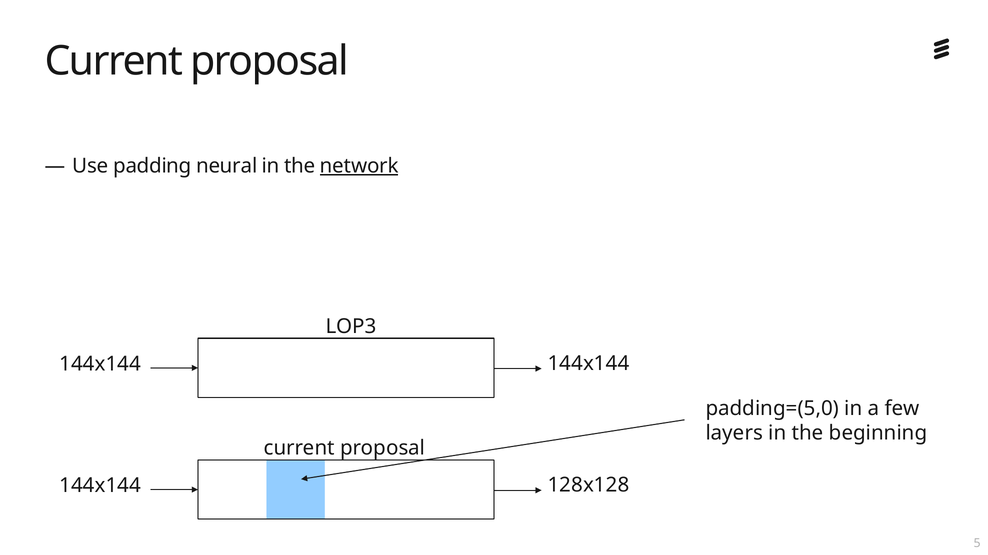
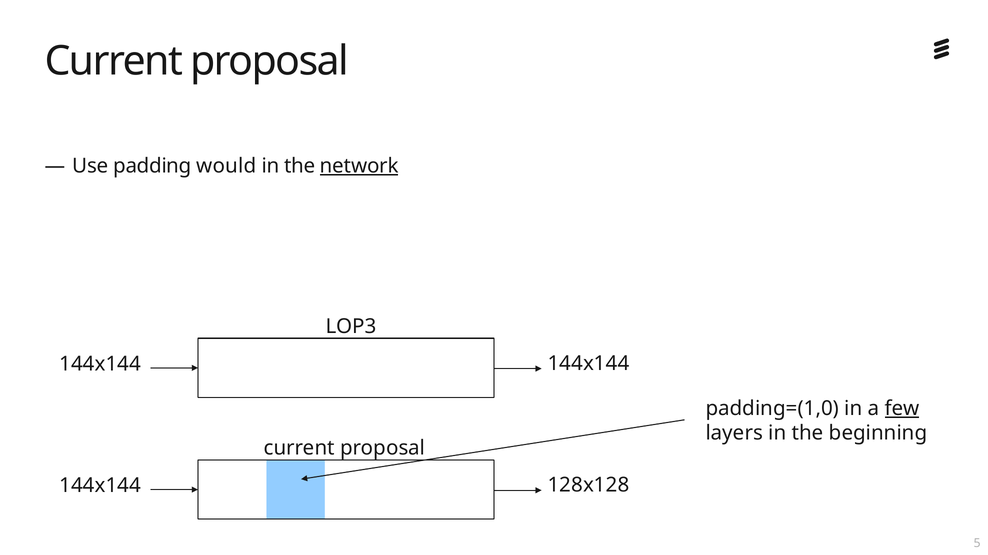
neural: neural -> would (227, 166)
padding=(5,0: padding=(5,0 -> padding=(1,0 (772, 409)
few underline: none -> present (902, 409)
